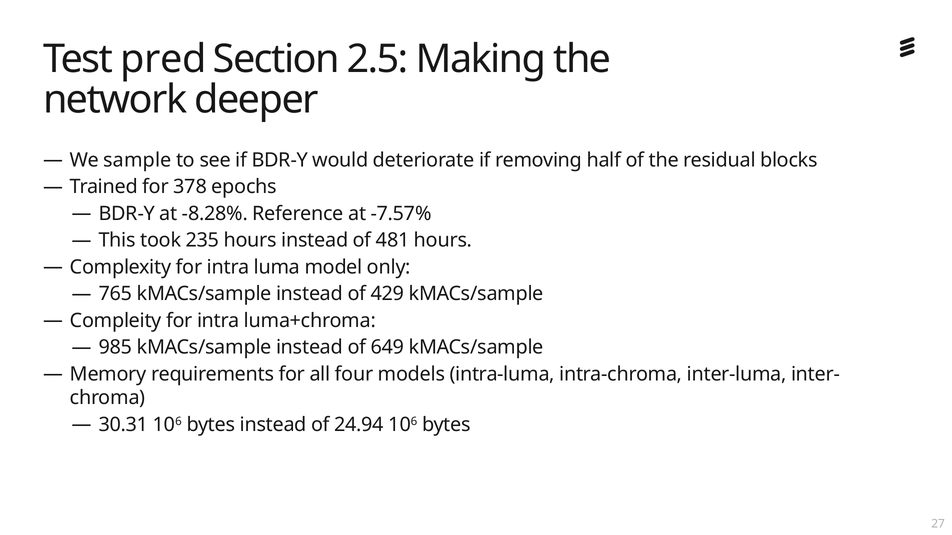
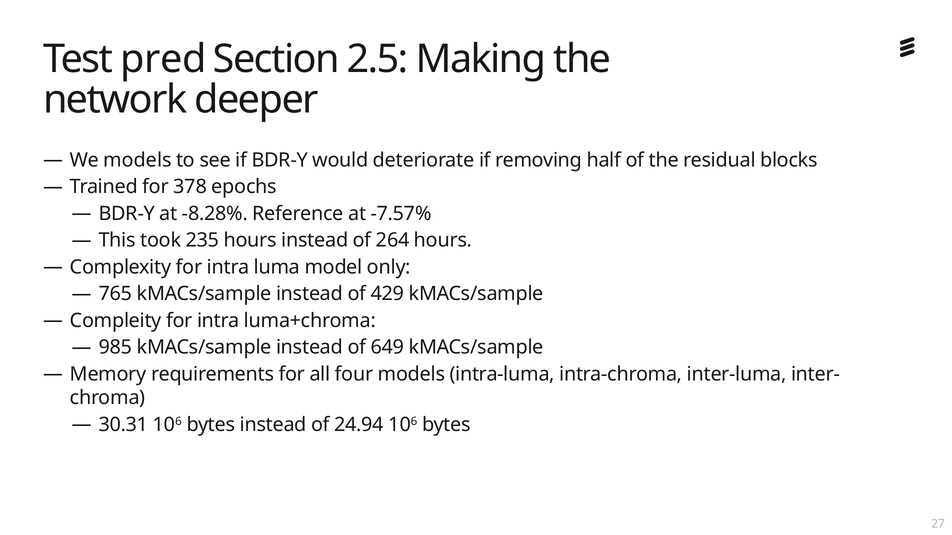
We sample: sample -> models (137, 160)
481: 481 -> 264 (393, 241)
